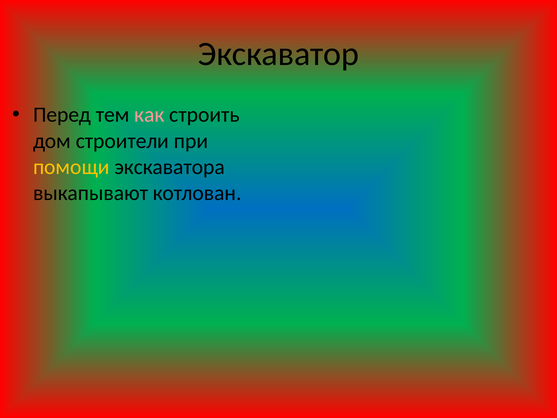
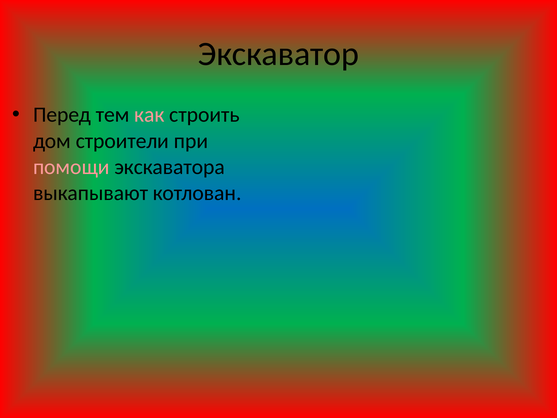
помощи colour: yellow -> pink (71, 167)
